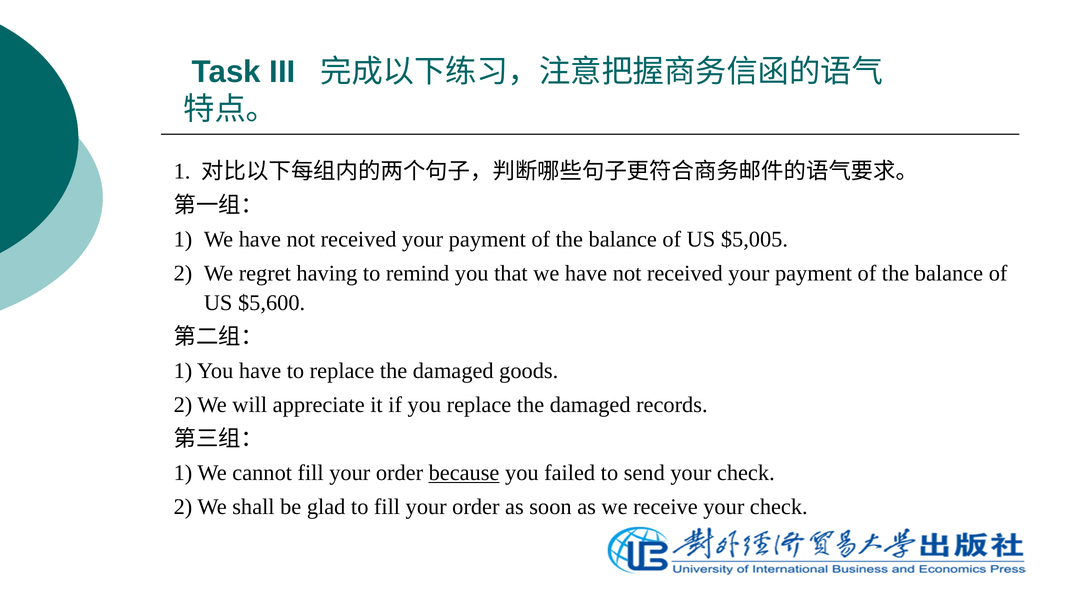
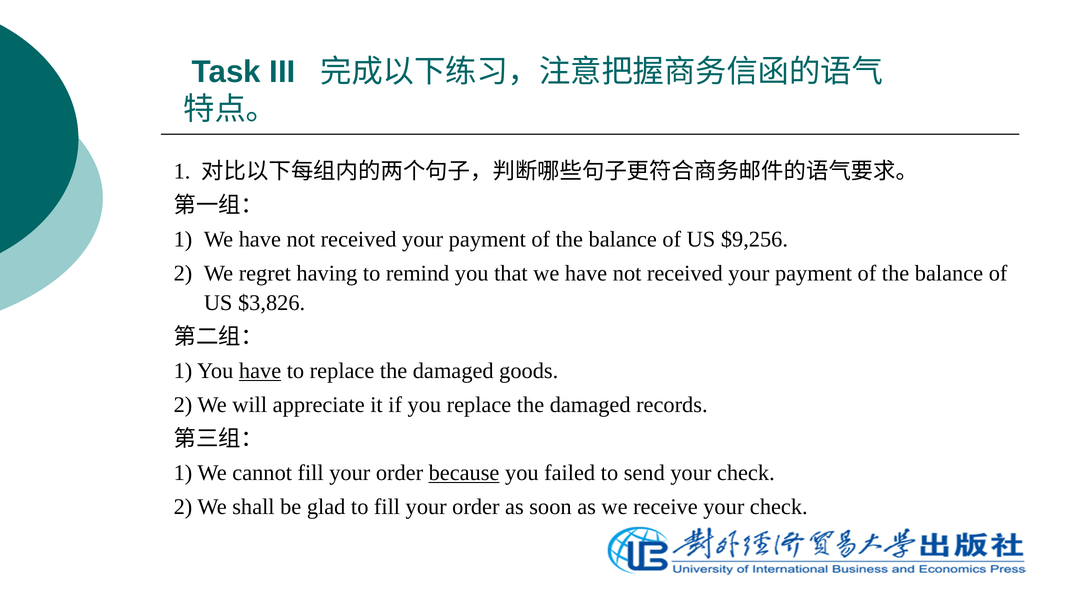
$5,005: $5,005 -> $9,256 (754, 239)
$5,600: $5,600 -> $3,826 (272, 303)
have underline: none -> present (260, 371)
